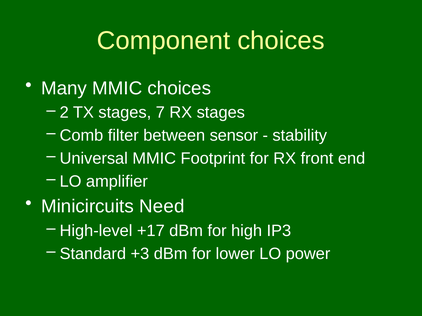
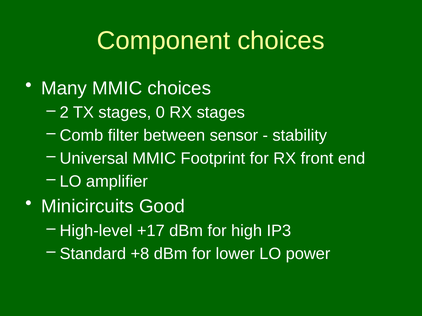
7: 7 -> 0 (160, 113)
Need: Need -> Good (162, 207)
+3: +3 -> +8 (140, 254)
